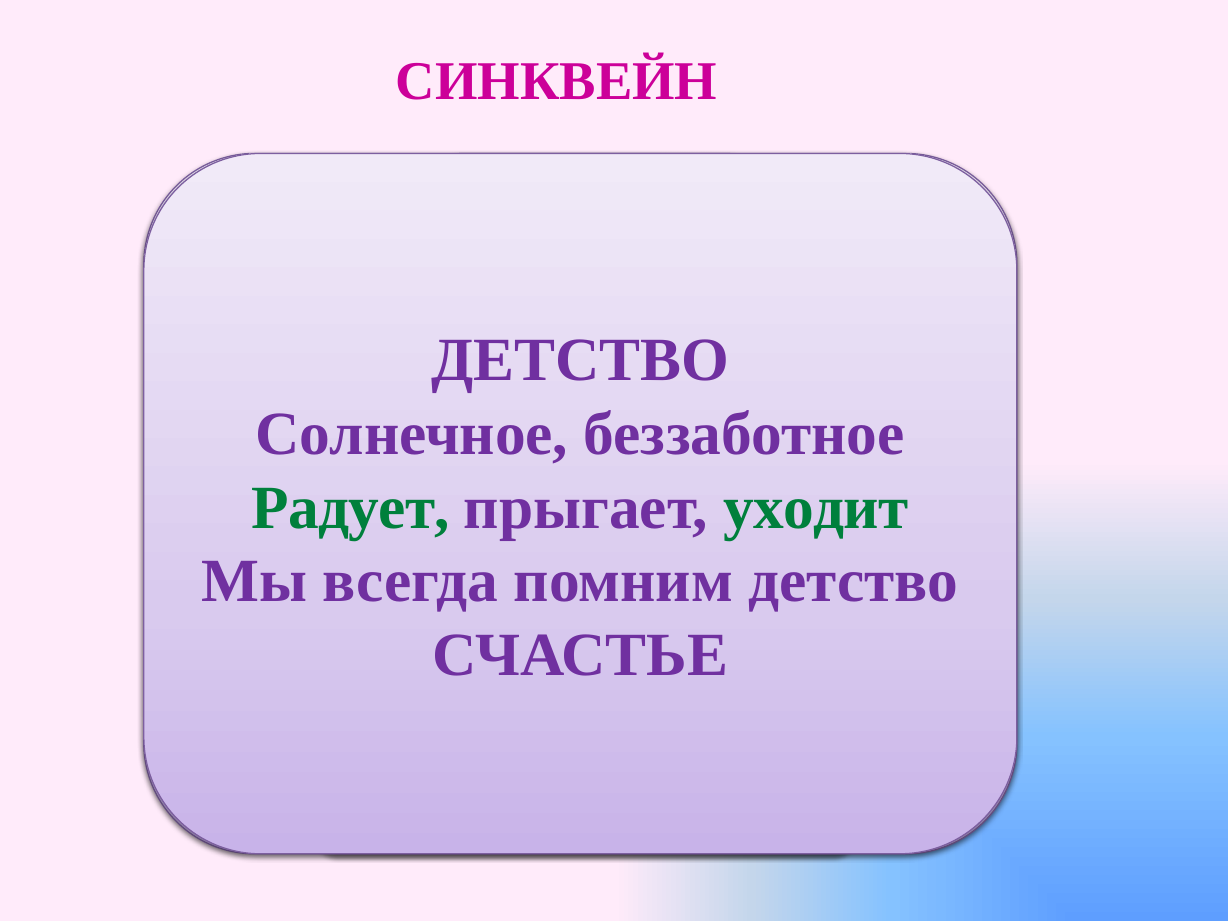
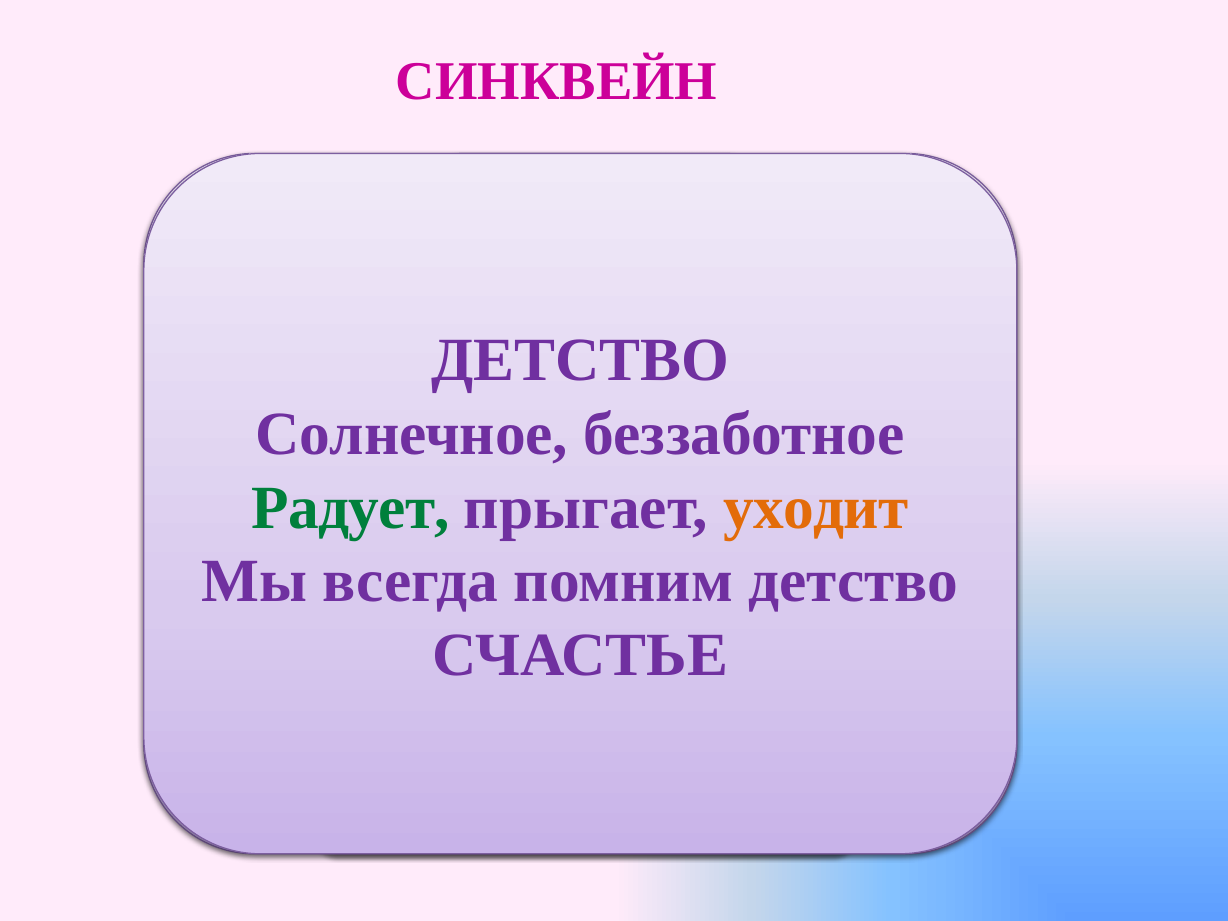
уходит colour: green -> orange (816, 508)
